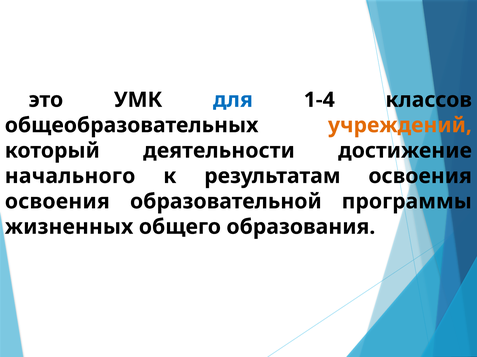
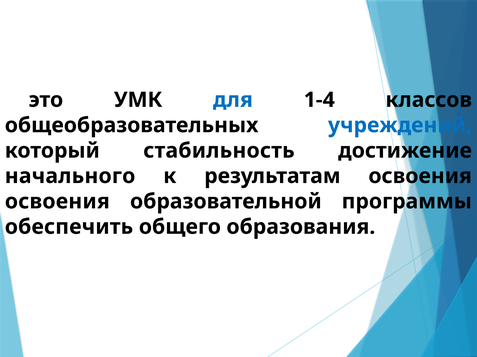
учреждений colour: orange -> blue (400, 126)
деятельности: деятельности -> стабильность (219, 151)
жизненных: жизненных -> обеспечить (69, 227)
